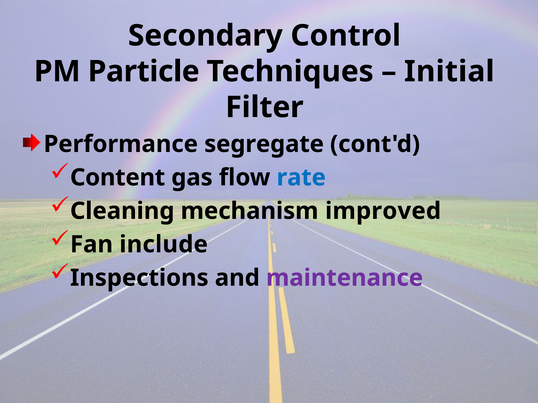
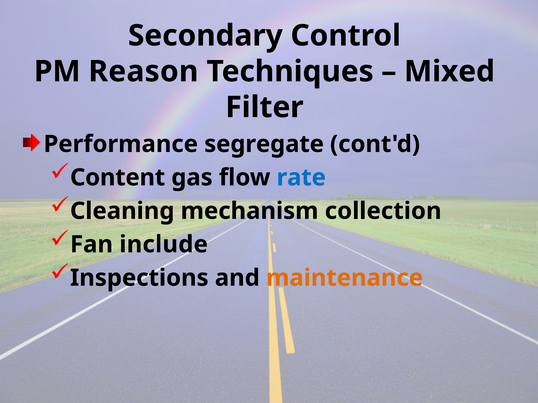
Particle: Particle -> Reason (143, 72)
Initial: Initial -> Mixed (449, 72)
improved: improved -> collection (383, 211)
maintenance colour: purple -> orange (345, 278)
